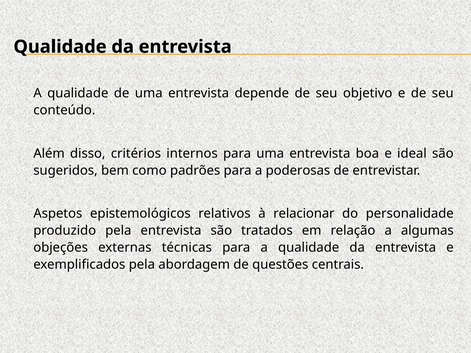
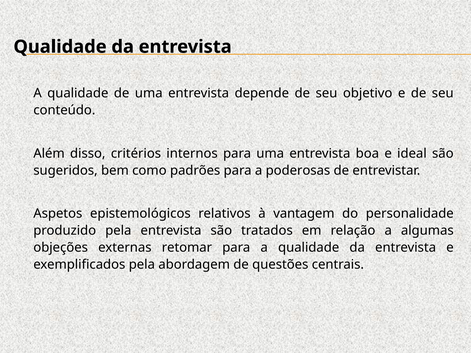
relacionar: relacionar -> vantagem (304, 214)
técnicas: técnicas -> retomar (187, 248)
